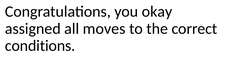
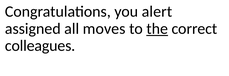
okay: okay -> alert (157, 12)
the underline: none -> present (157, 29)
conditions: conditions -> colleagues (40, 46)
